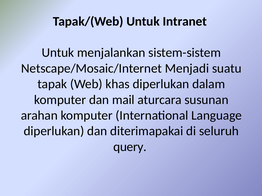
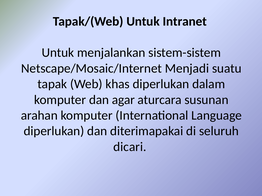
mail: mail -> agar (123, 100)
query: query -> dicari (130, 147)
